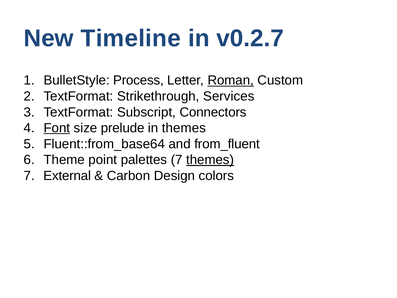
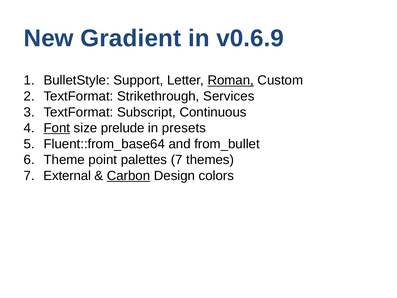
Timeline: Timeline -> Gradient (131, 38)
v0.2.7: v0.2.7 -> v0.6.9 (250, 38)
Process: Process -> Support (138, 80)
Connectors: Connectors -> Continuous (213, 112)
in themes: themes -> presets (184, 128)
from_fluent: from_fluent -> from_bullet (227, 144)
themes underline: present -> none (210, 160)
Carbon underline: none -> present (128, 176)
